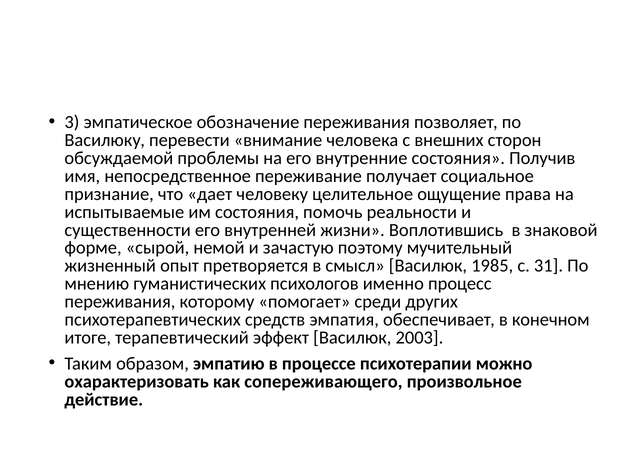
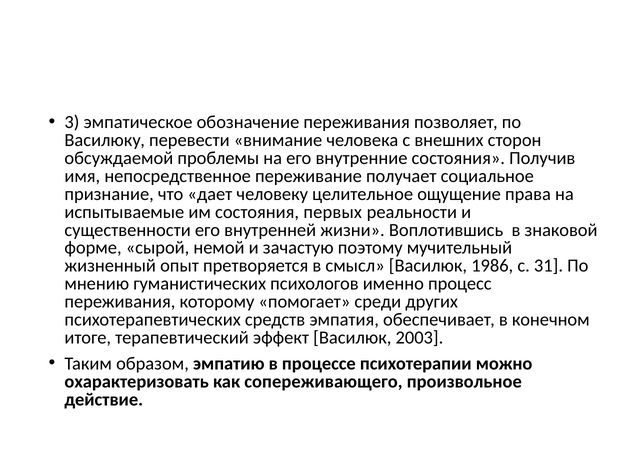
помочь: помочь -> первых (333, 212)
1985: 1985 -> 1986 (492, 266)
